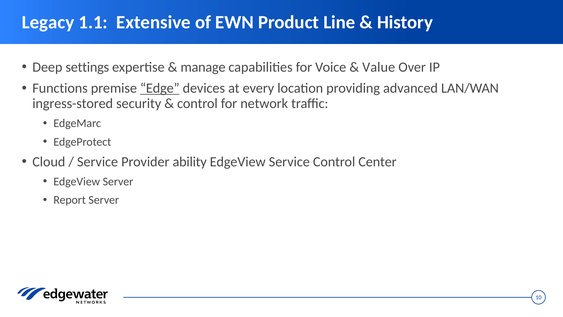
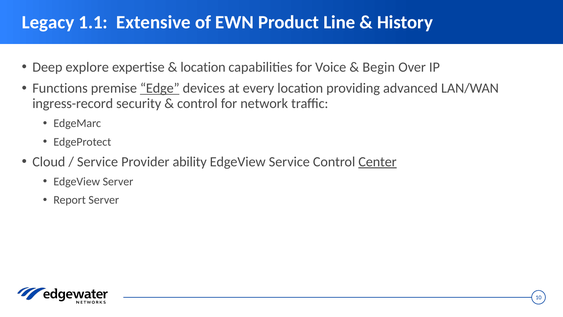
settings: settings -> explore (87, 67)
manage: manage -> location (203, 67)
Value: Value -> Begin (379, 67)
ingress-stored: ingress-stored -> ingress-record (73, 103)
Center underline: none -> present (378, 162)
